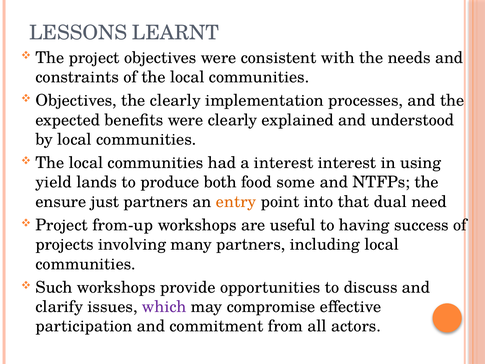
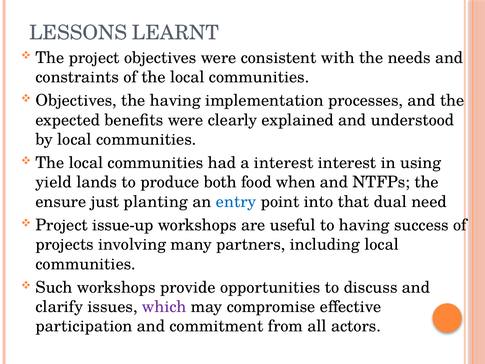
the clearly: clearly -> having (175, 101)
some: some -> when (296, 182)
just partners: partners -> planting (156, 202)
entry colour: orange -> blue (236, 202)
from-up: from-up -> issue-up (123, 225)
